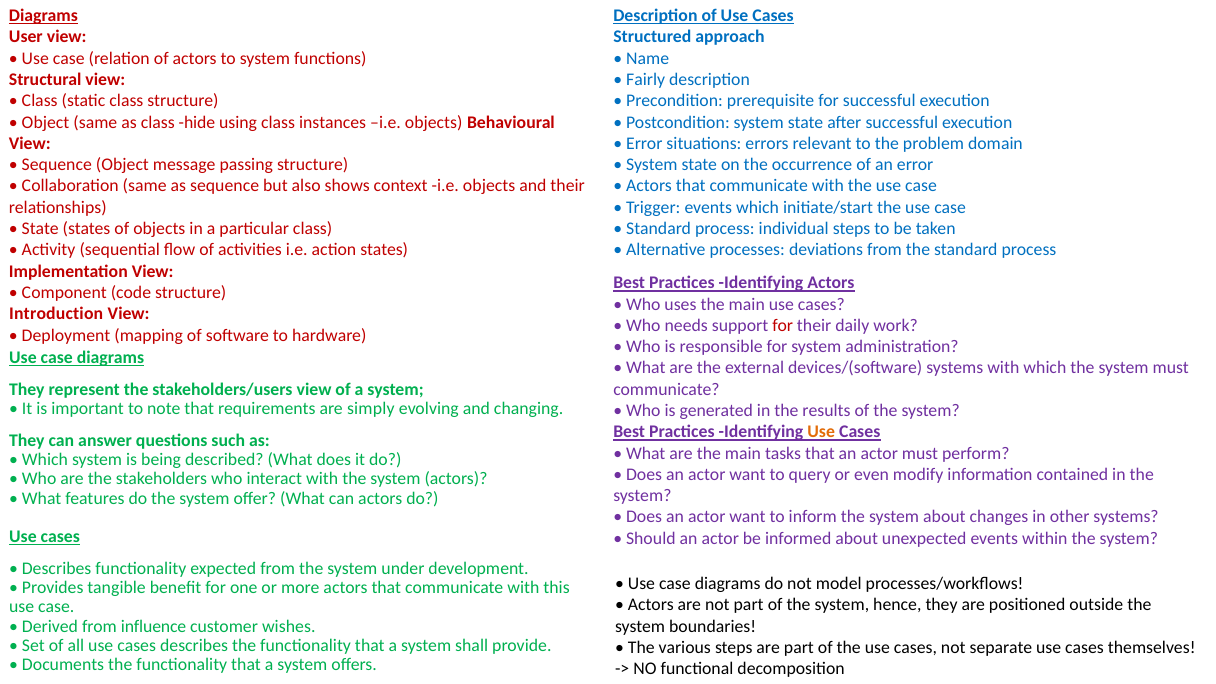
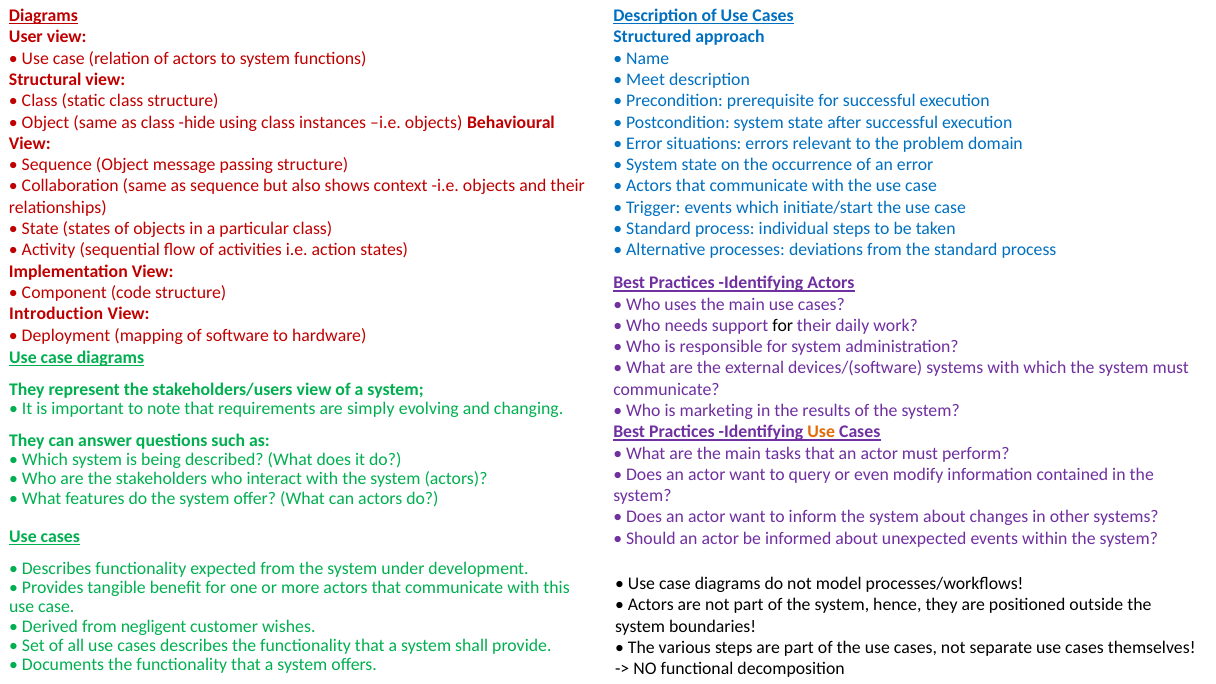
Fairly: Fairly -> Meet (646, 80)
for colour: red -> black (783, 325)
generated: generated -> marketing (716, 411)
influence: influence -> negligent (154, 626)
